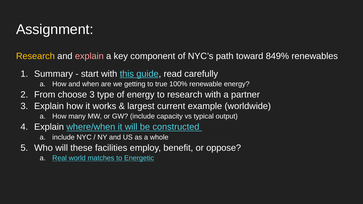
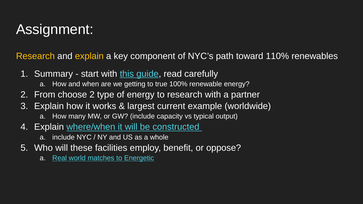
explain colour: pink -> yellow (89, 56)
849%: 849% -> 110% (277, 56)
choose 3: 3 -> 2 (92, 95)
